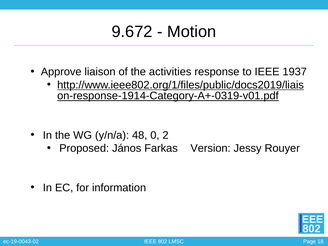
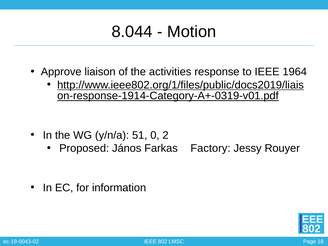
9.672: 9.672 -> 8.044 (132, 32)
1937: 1937 -> 1964 (295, 72)
48: 48 -> 51 (140, 135)
Version: Version -> Factory (210, 148)
